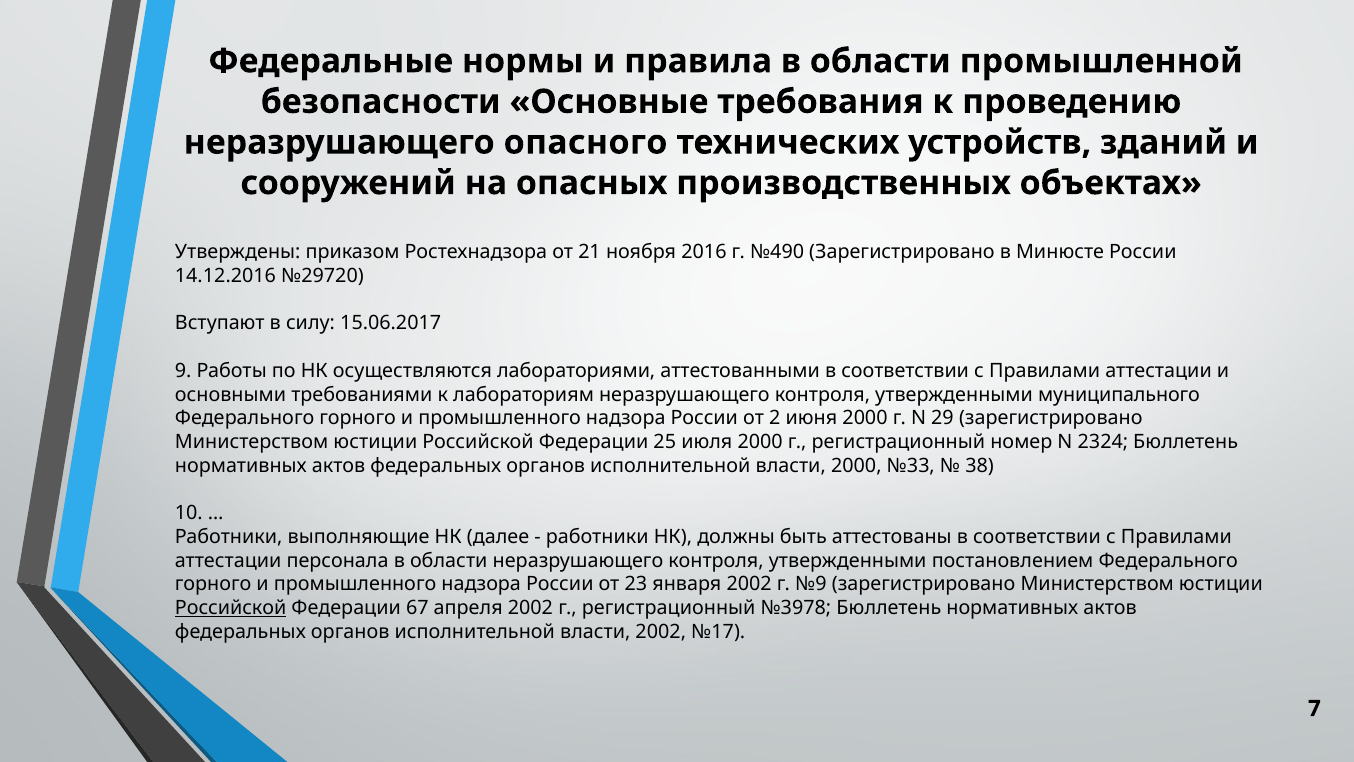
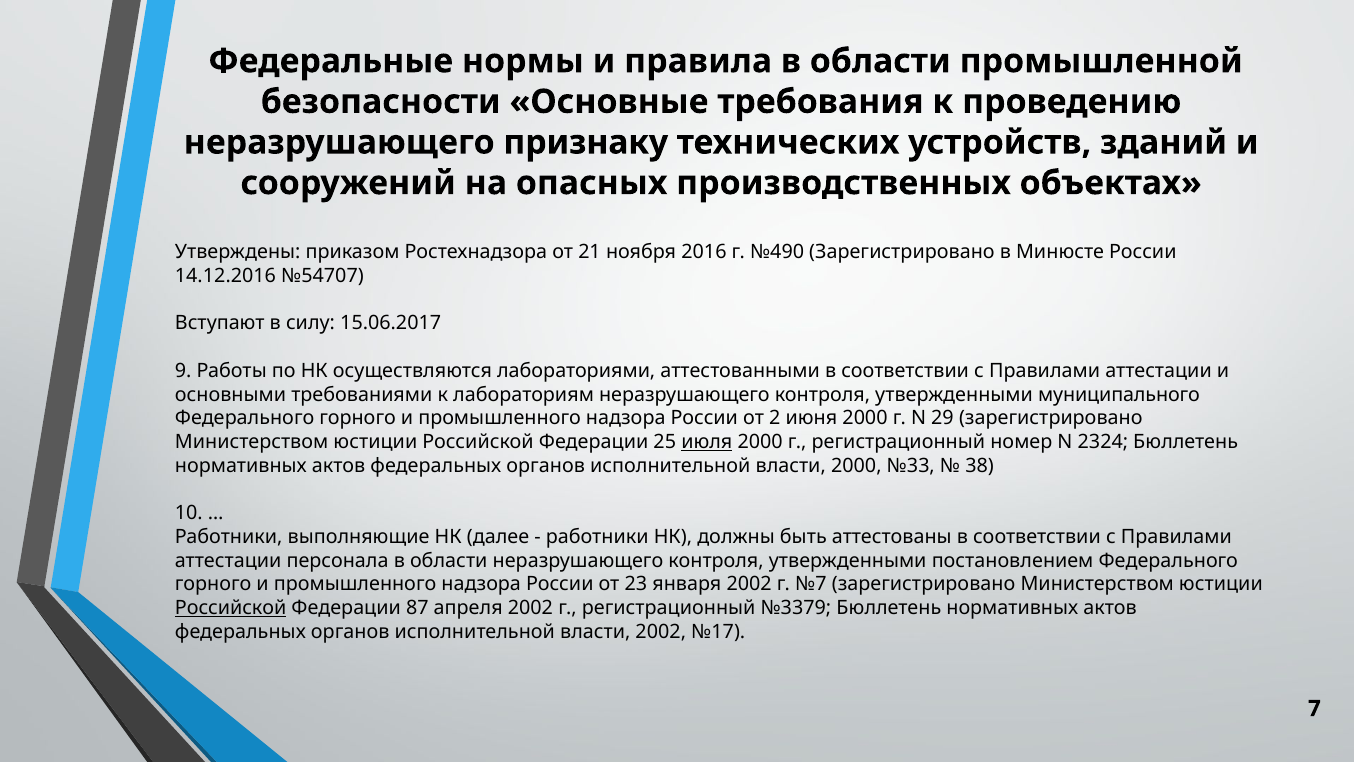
опасного: опасного -> признаку (586, 142)
№29720: №29720 -> №54707 (322, 276)
июля underline: none -> present (707, 442)
№9: №9 -> №7 (811, 584)
67: 67 -> 87 (417, 608)
№3978: №3978 -> №3379 (796, 608)
